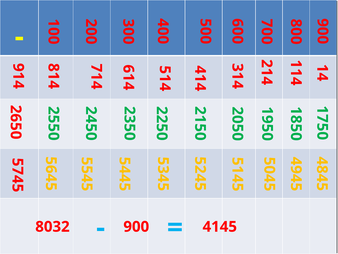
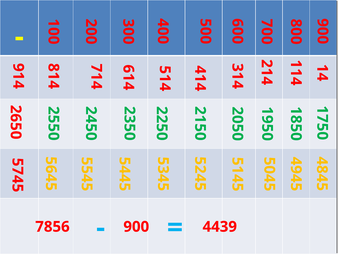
8032: 8032 -> 7856 (52, 226)
4145: 4145 -> 4439 (220, 226)
